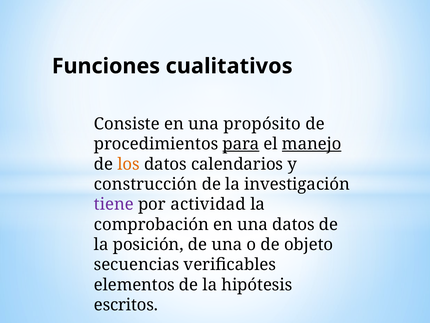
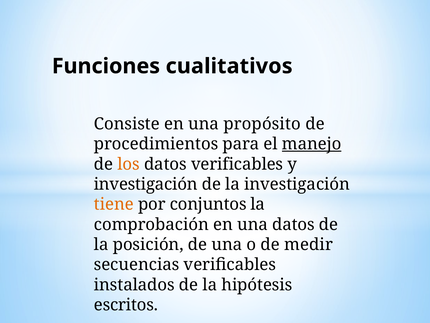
para underline: present -> none (241, 144)
datos calendarios: calendarios -> verificables (237, 164)
construcción: construcción -> investigación (146, 184)
tiene colour: purple -> orange (114, 204)
actividad: actividad -> conjuntos (208, 204)
objeto: objeto -> medir (309, 244)
elementos: elementos -> instalados (134, 284)
